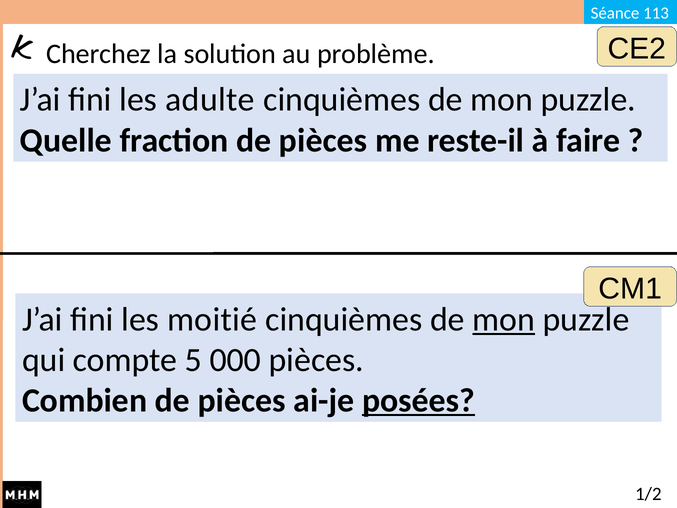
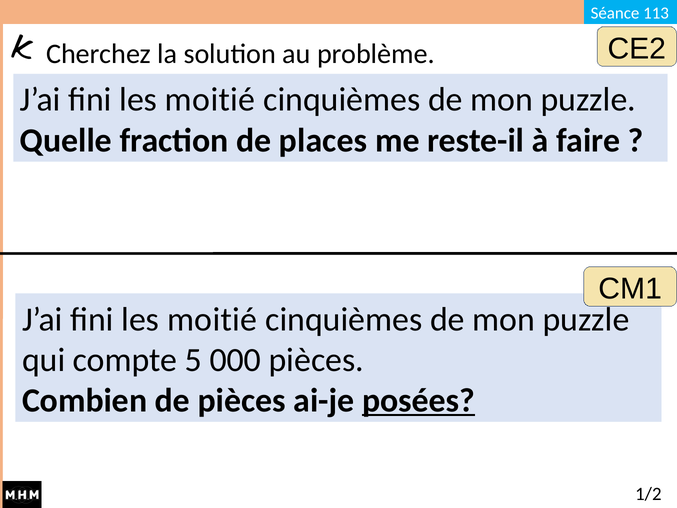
adulte: adulte -> moitié (210, 100)
fraction de pièces: pièces -> places (323, 140)
mon underline: present -> none (504, 319)
